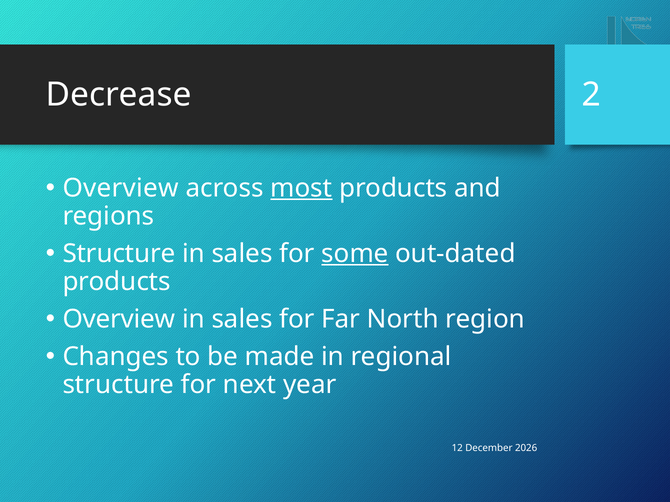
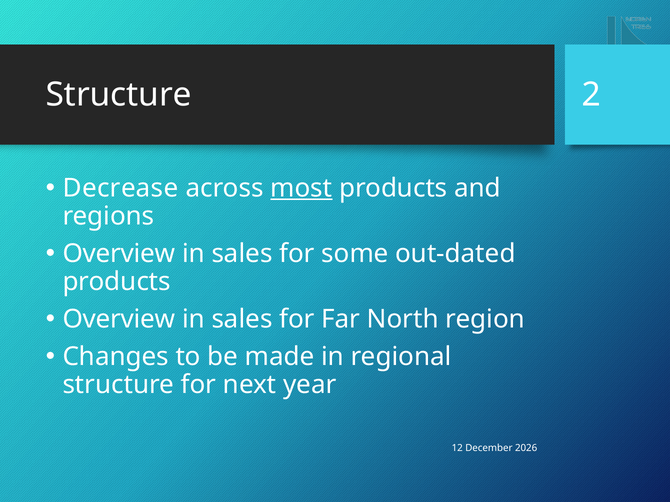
Decrease: Decrease -> Structure (119, 95)
Overview: Overview -> Decrease (121, 188)
Structure: Structure -> Overview (119, 254)
some underline: present -> none (355, 254)
